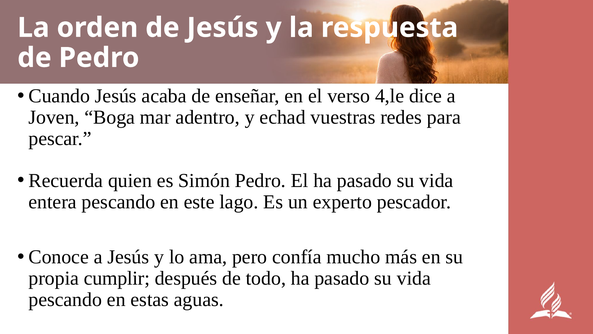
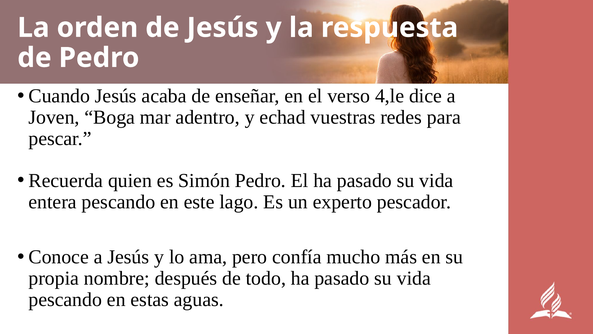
cumplir: cumplir -> nombre (117, 278)
